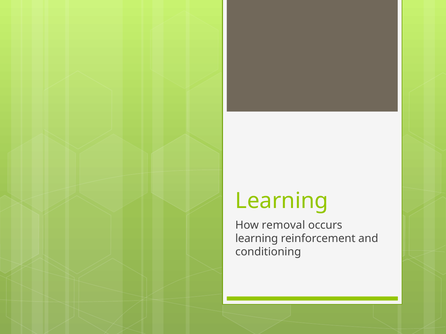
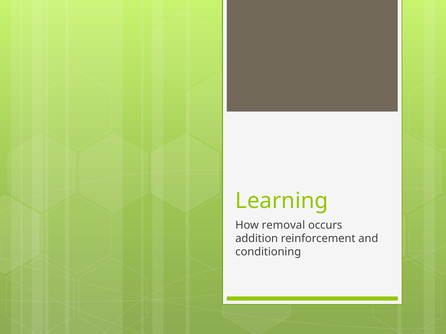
learning: learning -> addition (257, 239)
